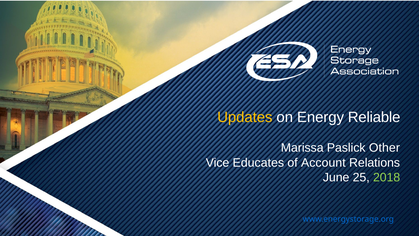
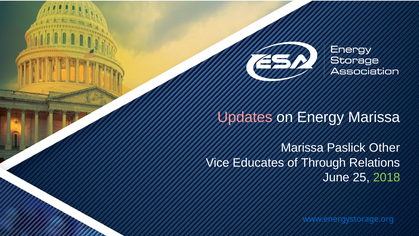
Updates colour: yellow -> pink (245, 117)
Energy Reliable: Reliable -> Marissa (374, 117)
Account: Account -> Through (323, 162)
